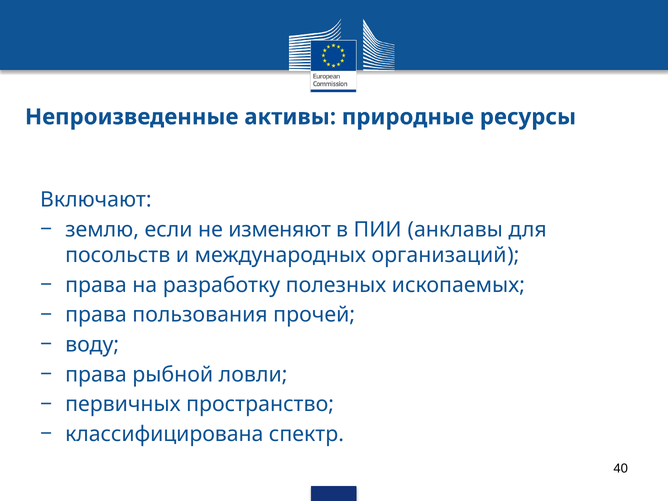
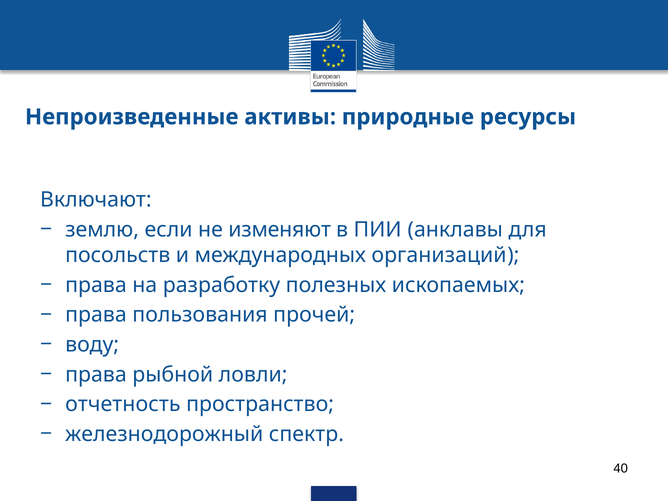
первичных: первичных -> отчетность (123, 404)
классифицирована: классифицирована -> железнодорожный (164, 434)
